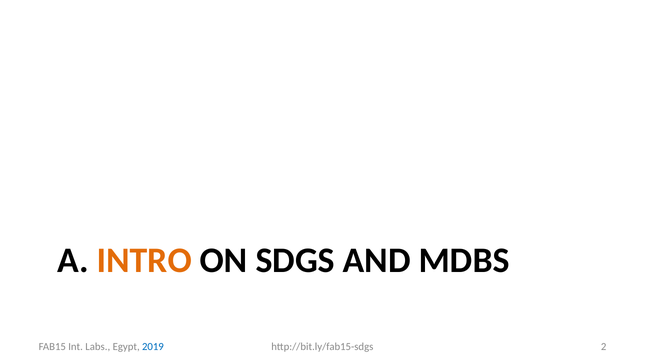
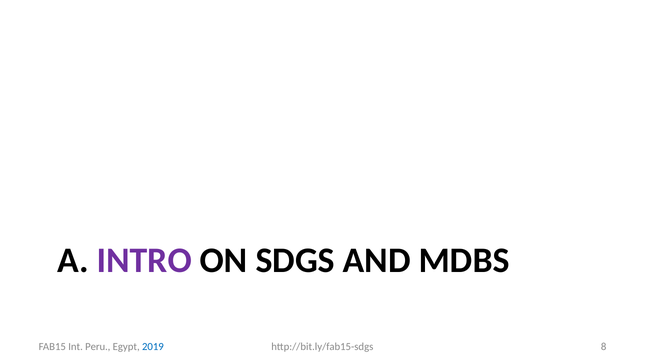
INTRO colour: orange -> purple (144, 260)
2: 2 -> 8 (604, 347)
Labs: Labs -> Peru (98, 347)
